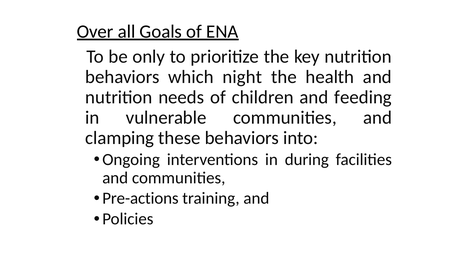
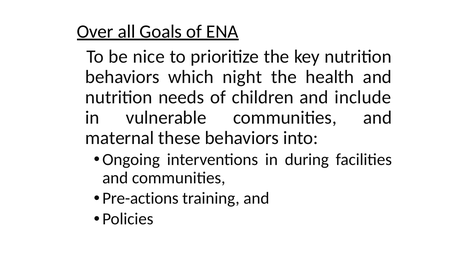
only: only -> nice (149, 57)
feeding: feeding -> include (363, 97)
clamping: clamping -> maternal (120, 138)
